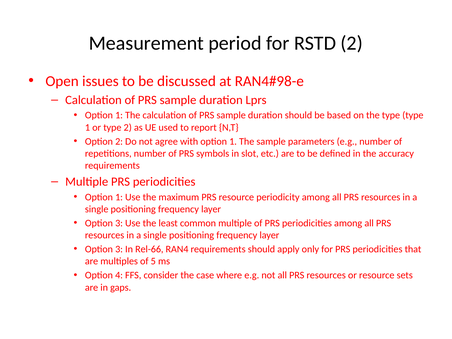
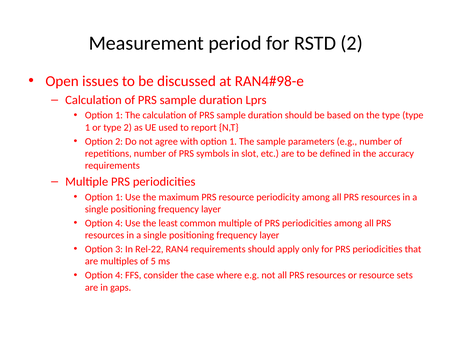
3: 3 -> 4 (119, 223)
Rel-66: Rel-66 -> Rel-22 (149, 249)
